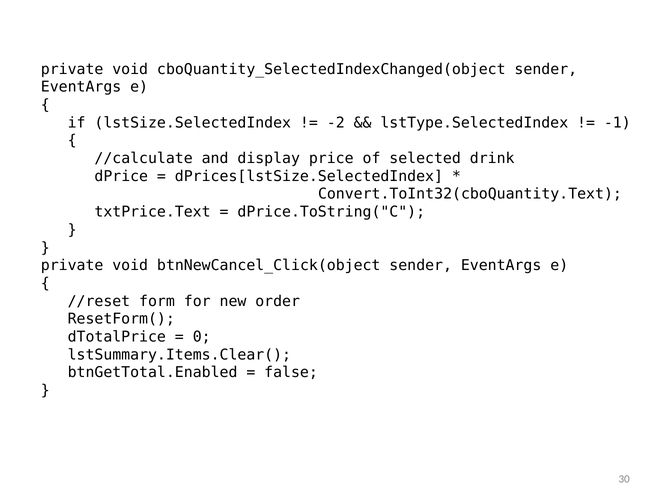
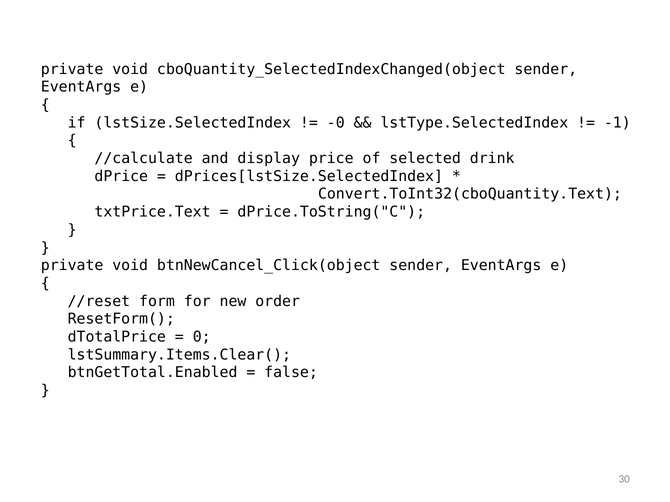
-2: -2 -> -0 (336, 123)
